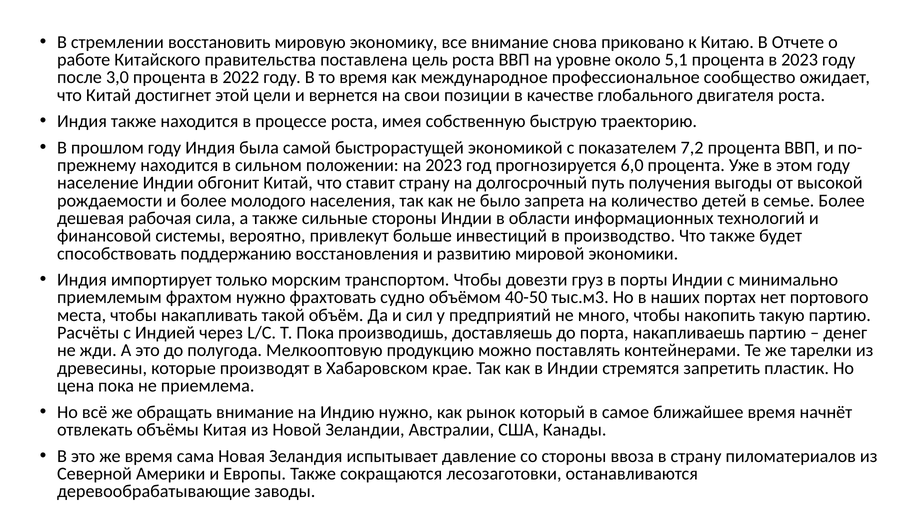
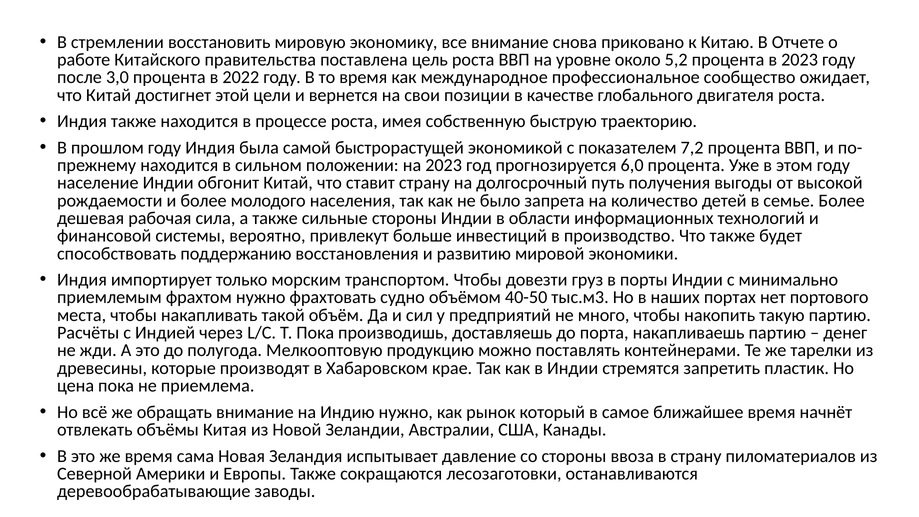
5,1: 5,1 -> 5,2 (676, 60)
